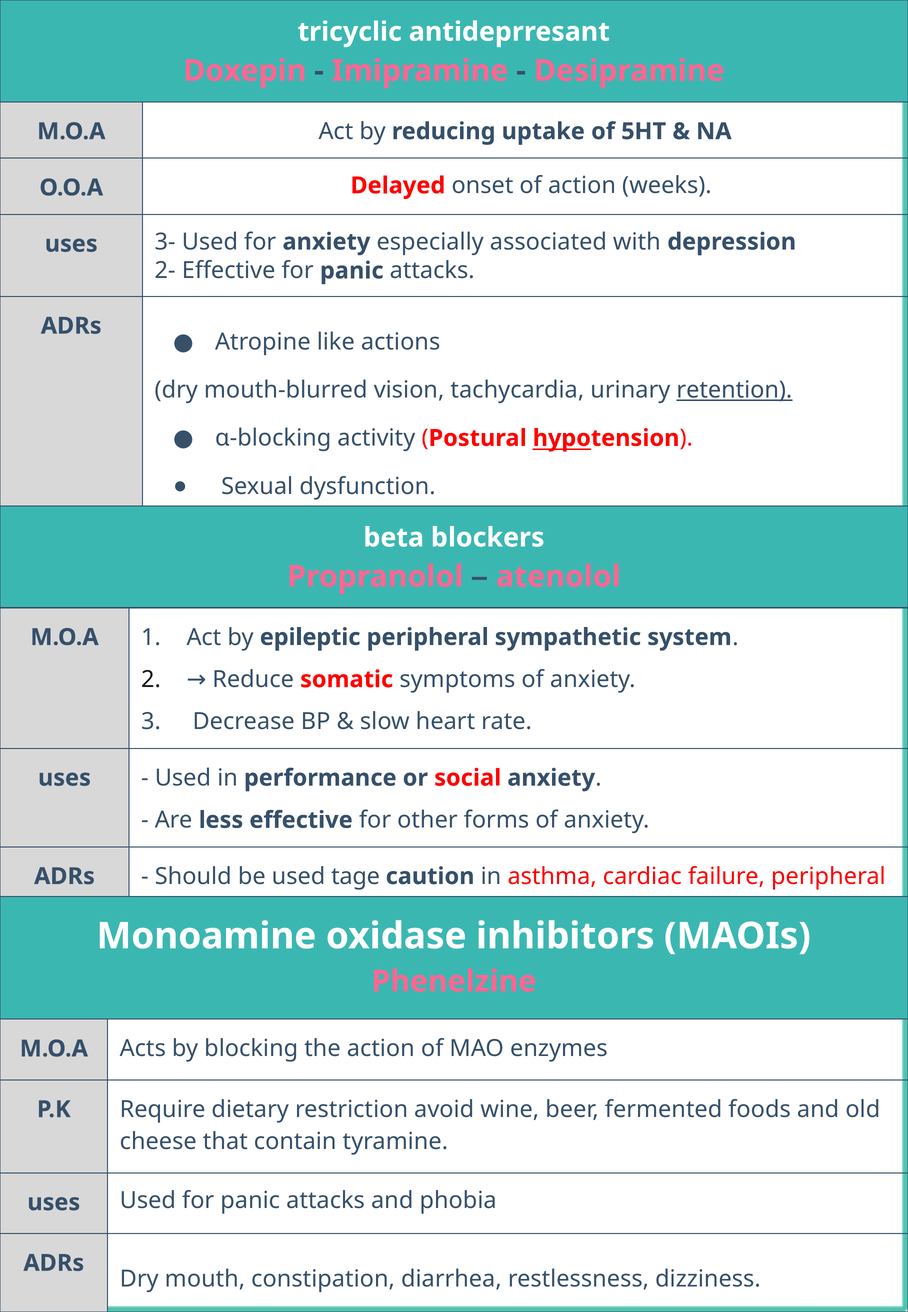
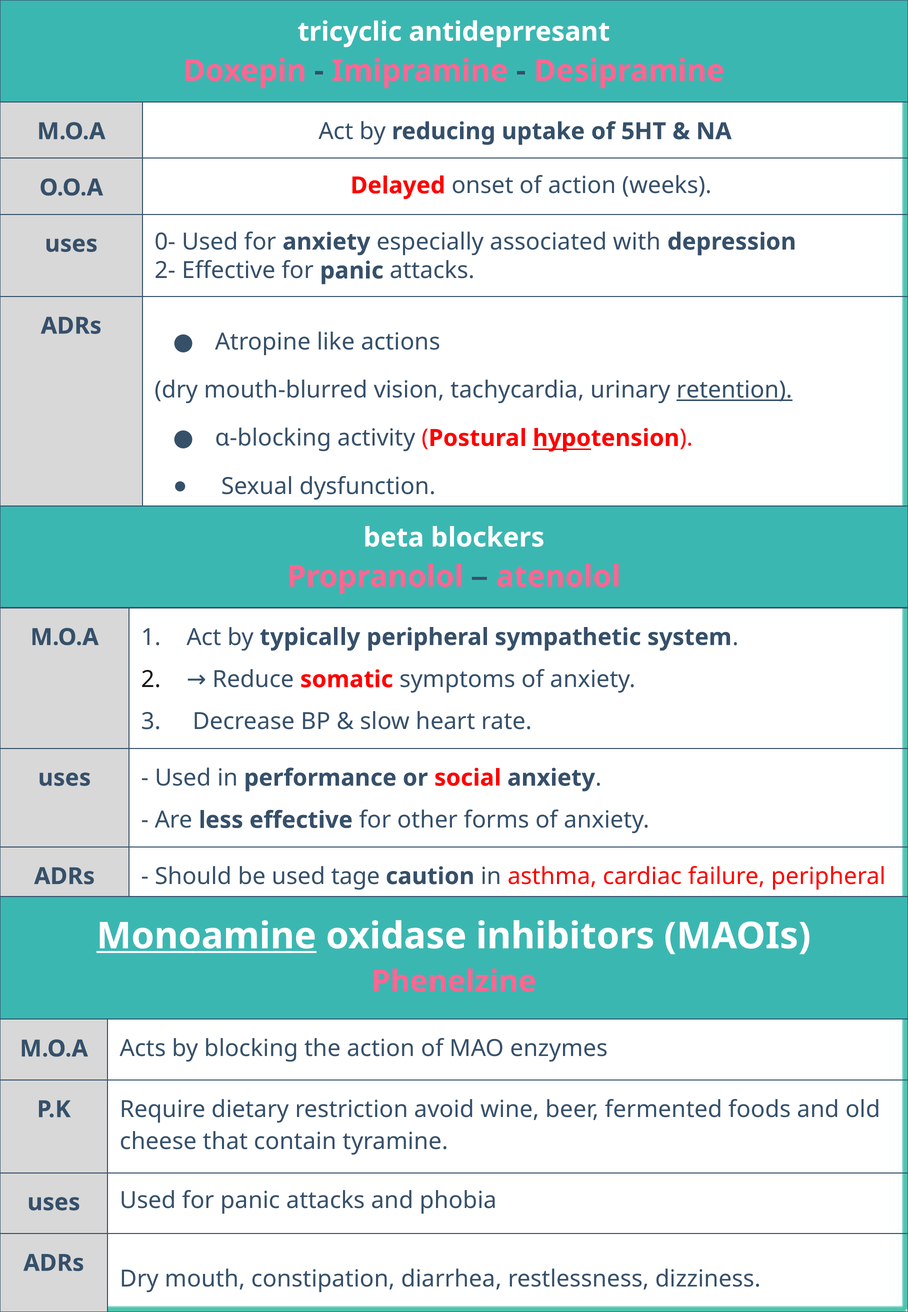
3-: 3- -> 0- (165, 242)
epileptic: epileptic -> typically (310, 637)
Monoamine underline: none -> present (206, 936)
